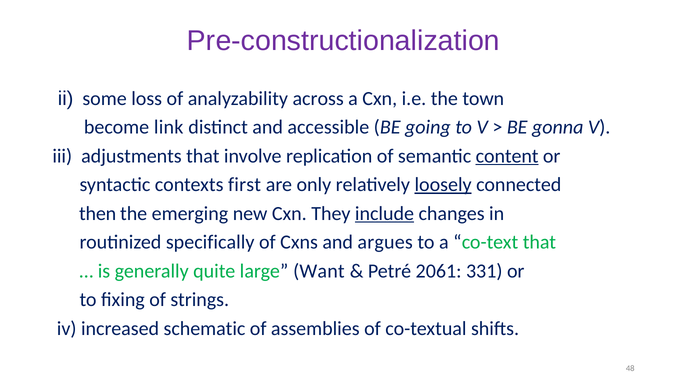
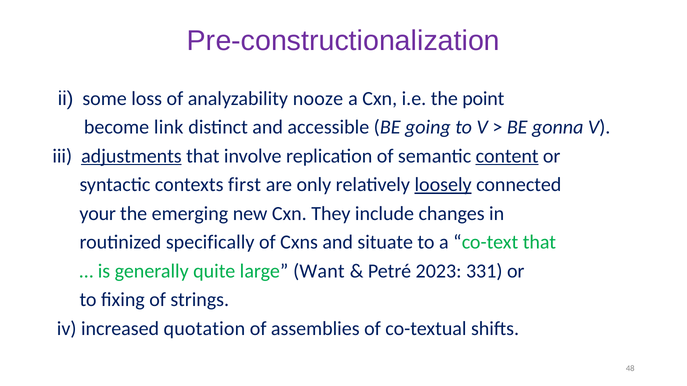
across: across -> nooze (318, 99)
town: town -> point (483, 99)
adjustments underline: none -> present (131, 156)
then: then -> your (98, 214)
include underline: present -> none (384, 214)
argues: argues -> situate (385, 243)
2061: 2061 -> 2023 (439, 271)
schematic: schematic -> quotation (204, 329)
